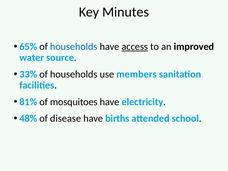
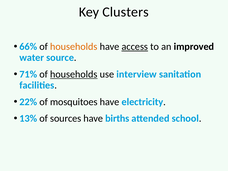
Minutes: Minutes -> Clusters (126, 12)
65%: 65% -> 66% (28, 47)
households colour: blue -> orange (74, 47)
33%: 33% -> 71% (28, 74)
households underline: none -> present (74, 74)
members: members -> interview (137, 74)
81%: 81% -> 22% (28, 102)
48%: 48% -> 13% (28, 118)
disease: disease -> sources (66, 118)
